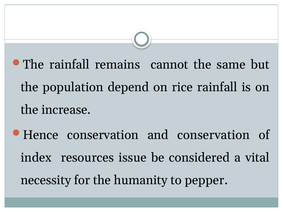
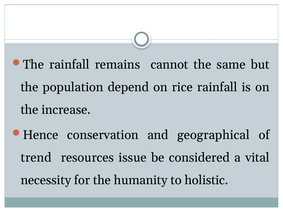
and conservation: conservation -> geographical (213, 135)
index: index -> trend (36, 158)
pepper: pepper -> holistic (206, 180)
